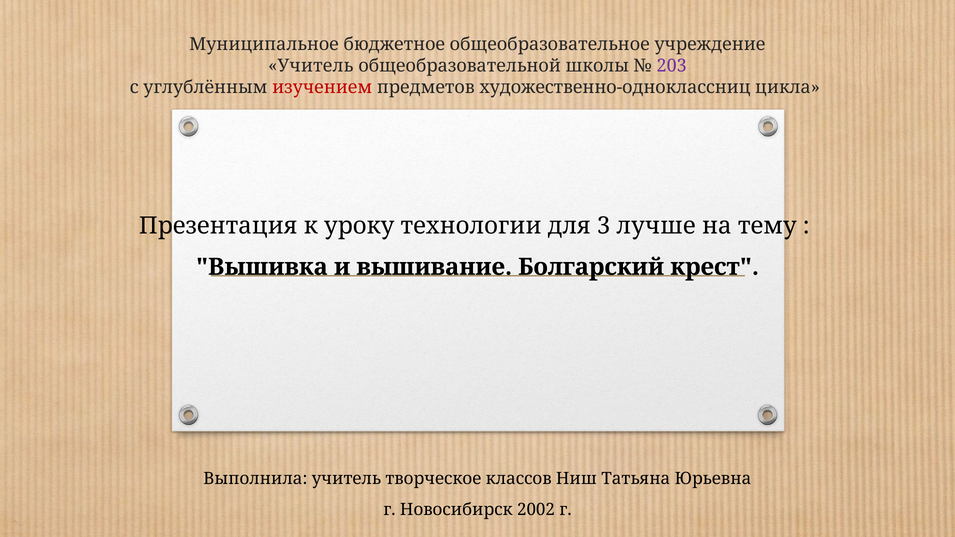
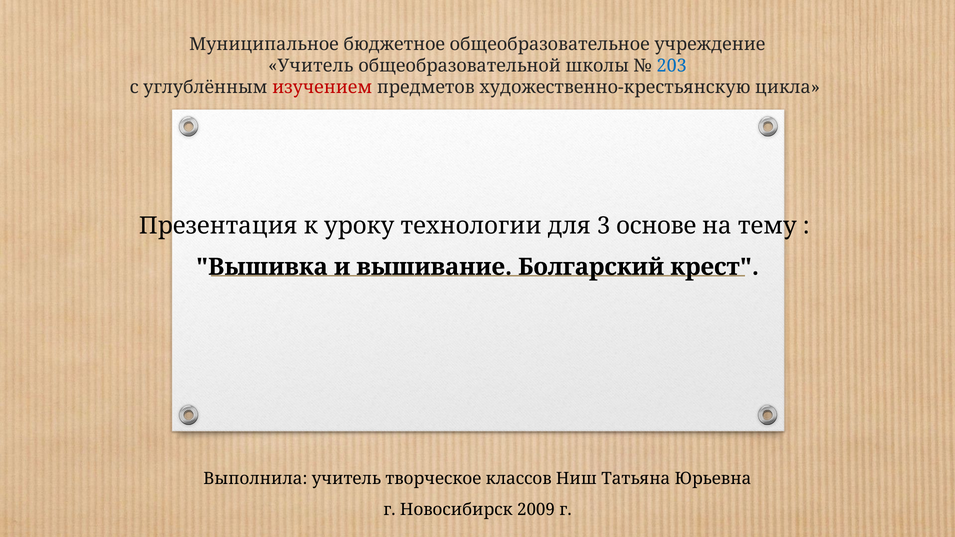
203 colour: purple -> blue (672, 66)
художественно-одноклассниц: художественно-одноклассниц -> художественно-крестьянскую (615, 87)
лучше: лучше -> основе (656, 226)
2002: 2002 -> 2009 (536, 510)
